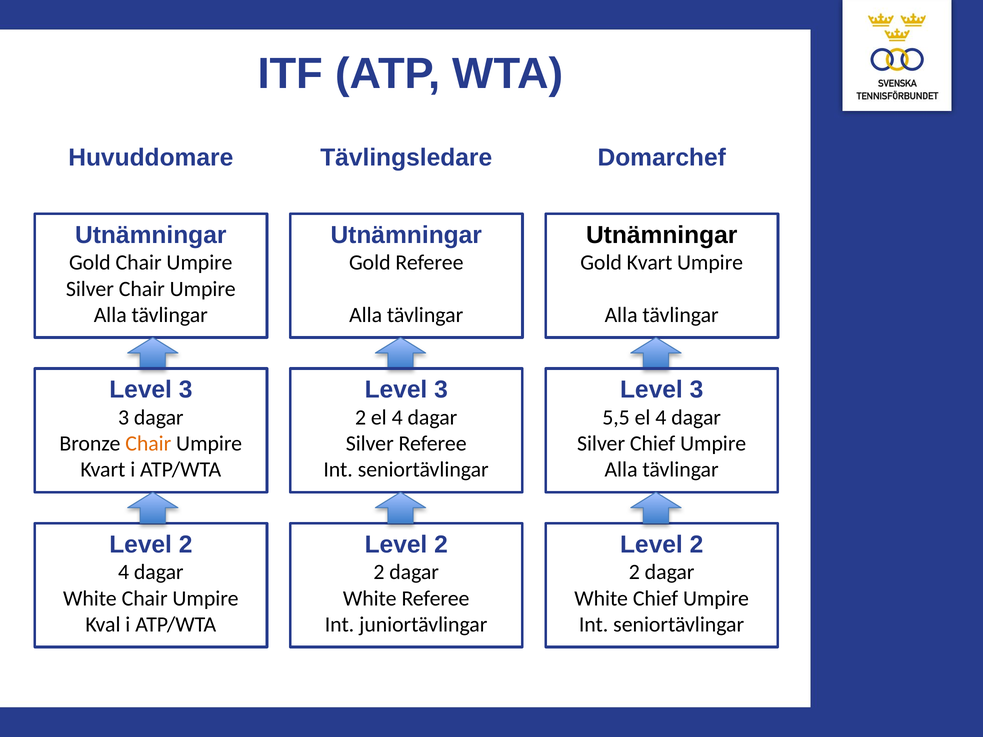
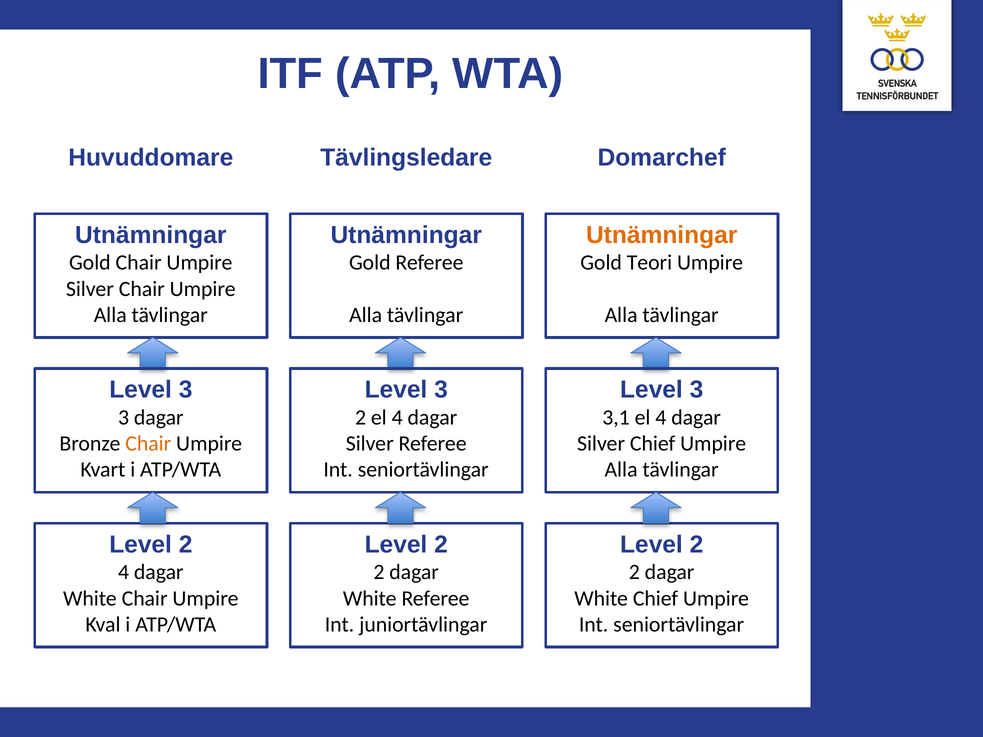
Utnämningar colour: black -> orange (662, 235)
Gold Kvart: Kvart -> Teori (649, 263)
5,5: 5,5 -> 3,1 (616, 418)
